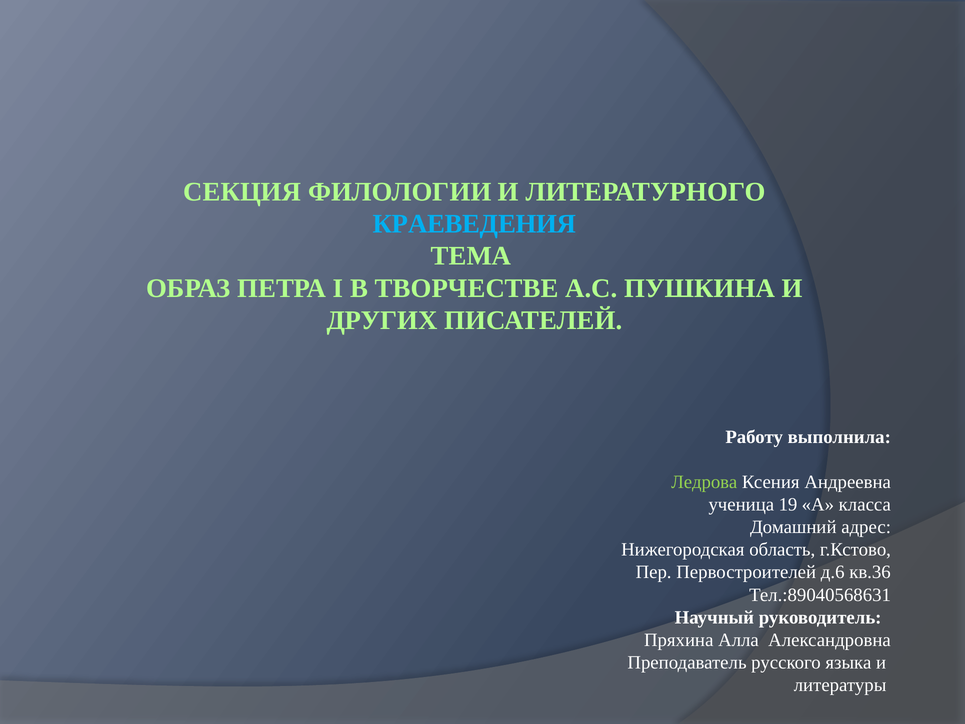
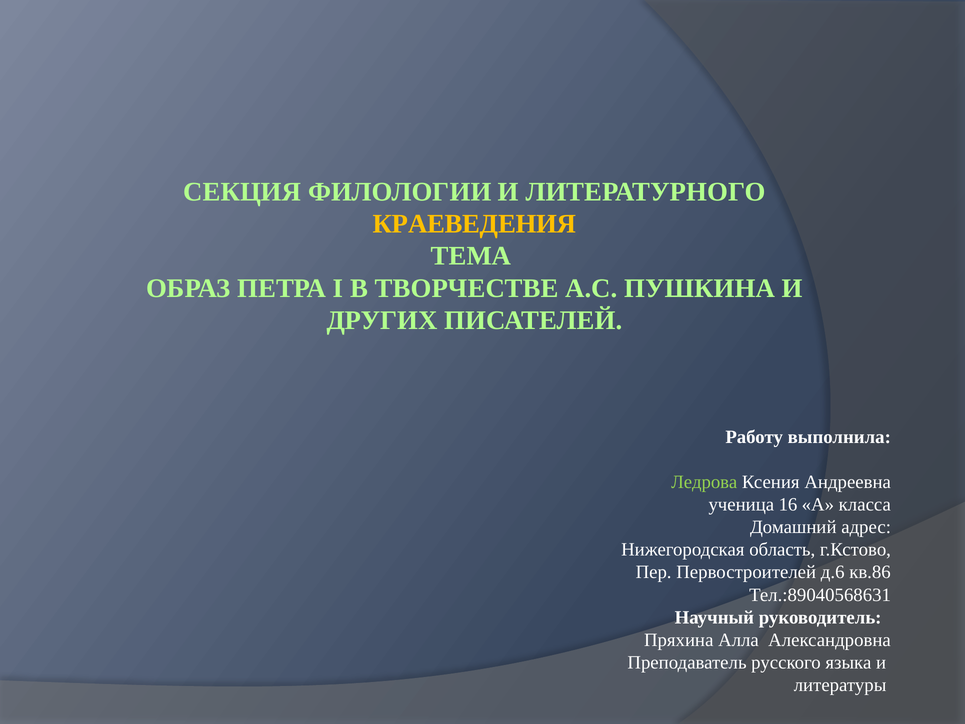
КРАЕВЕДЕНИЯ colour: light blue -> yellow (474, 224)
19: 19 -> 16 (788, 504)
кв.36: кв.36 -> кв.86 (870, 572)
